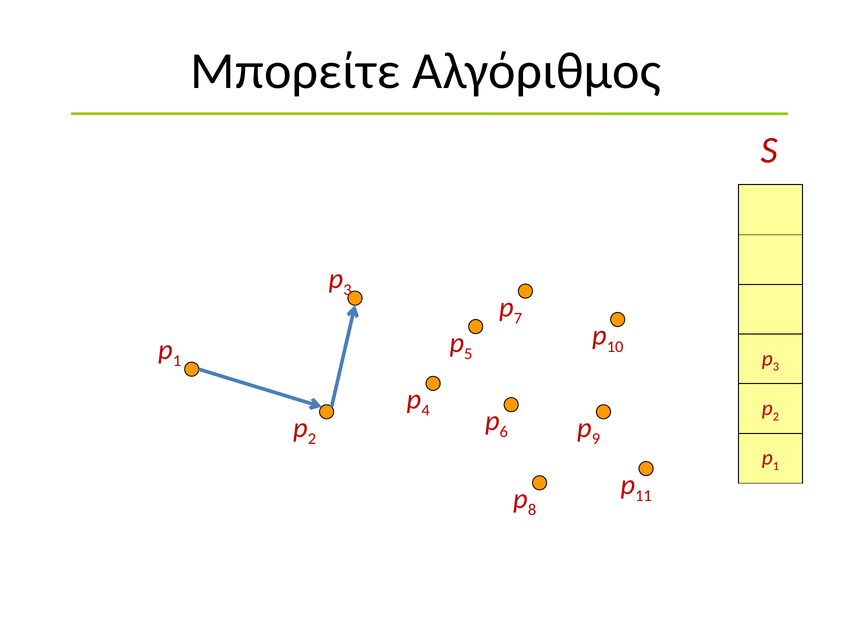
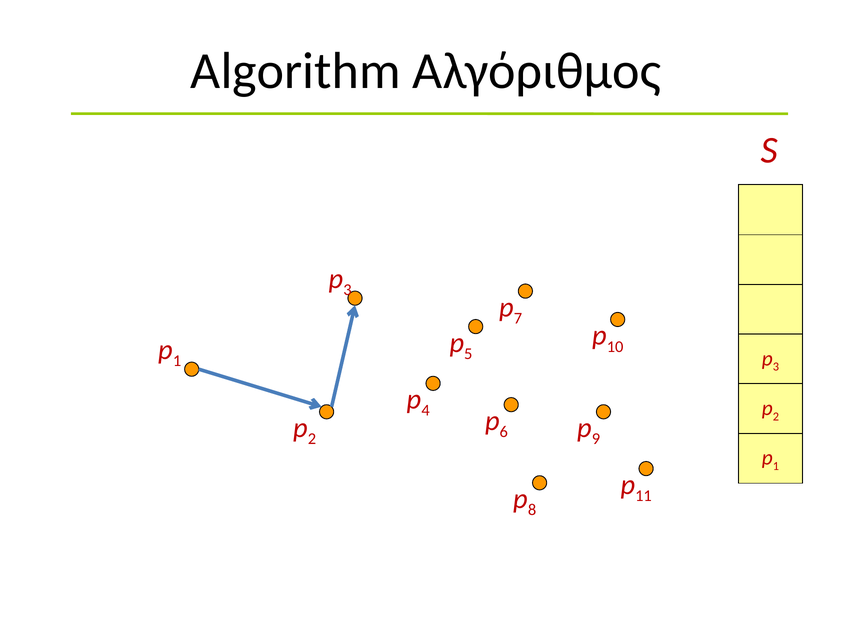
Μπορείτε: Μπορείτε -> Algorithm (296, 71)
